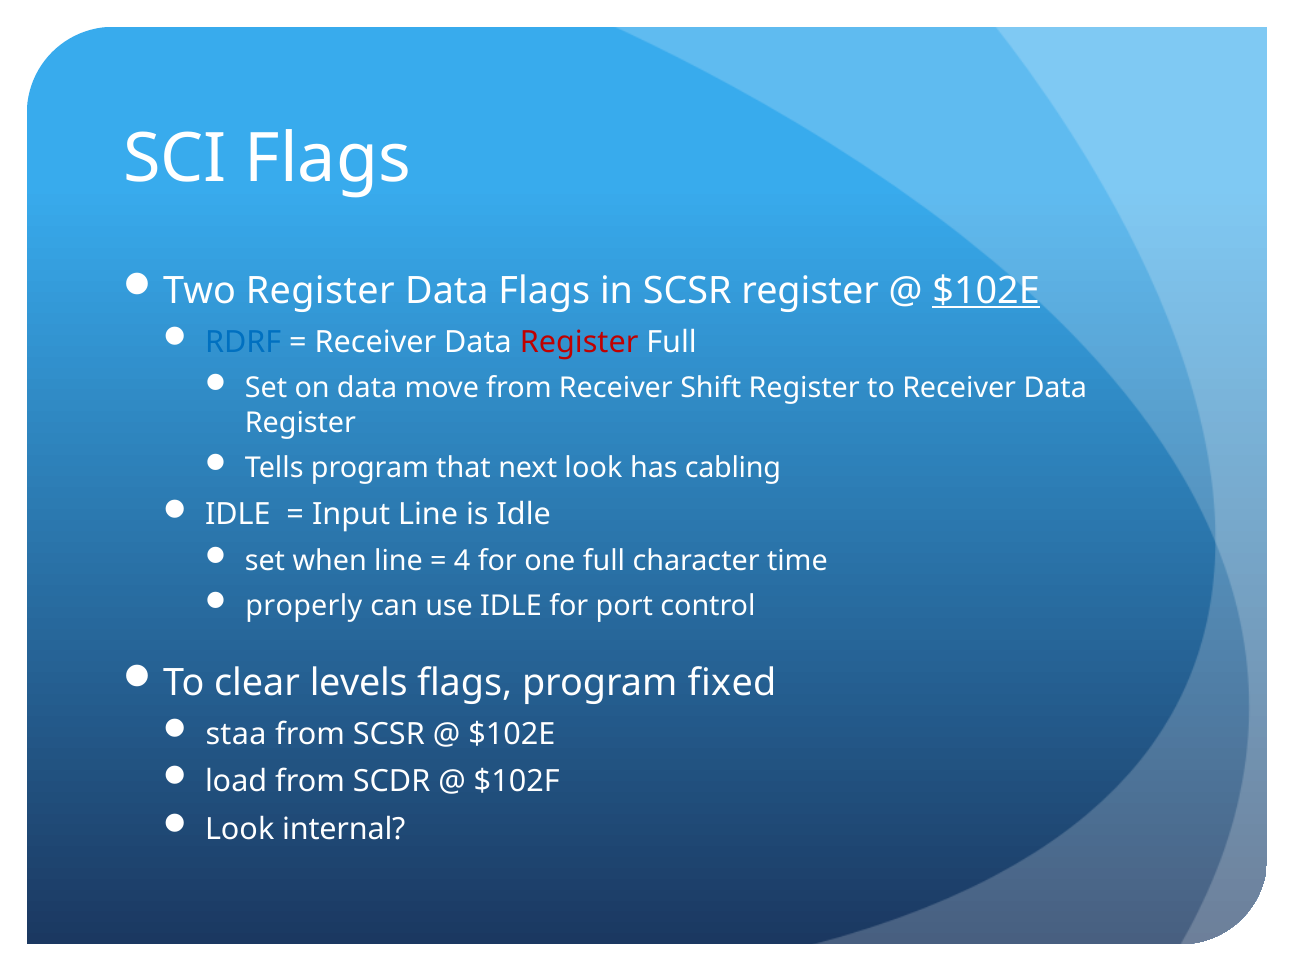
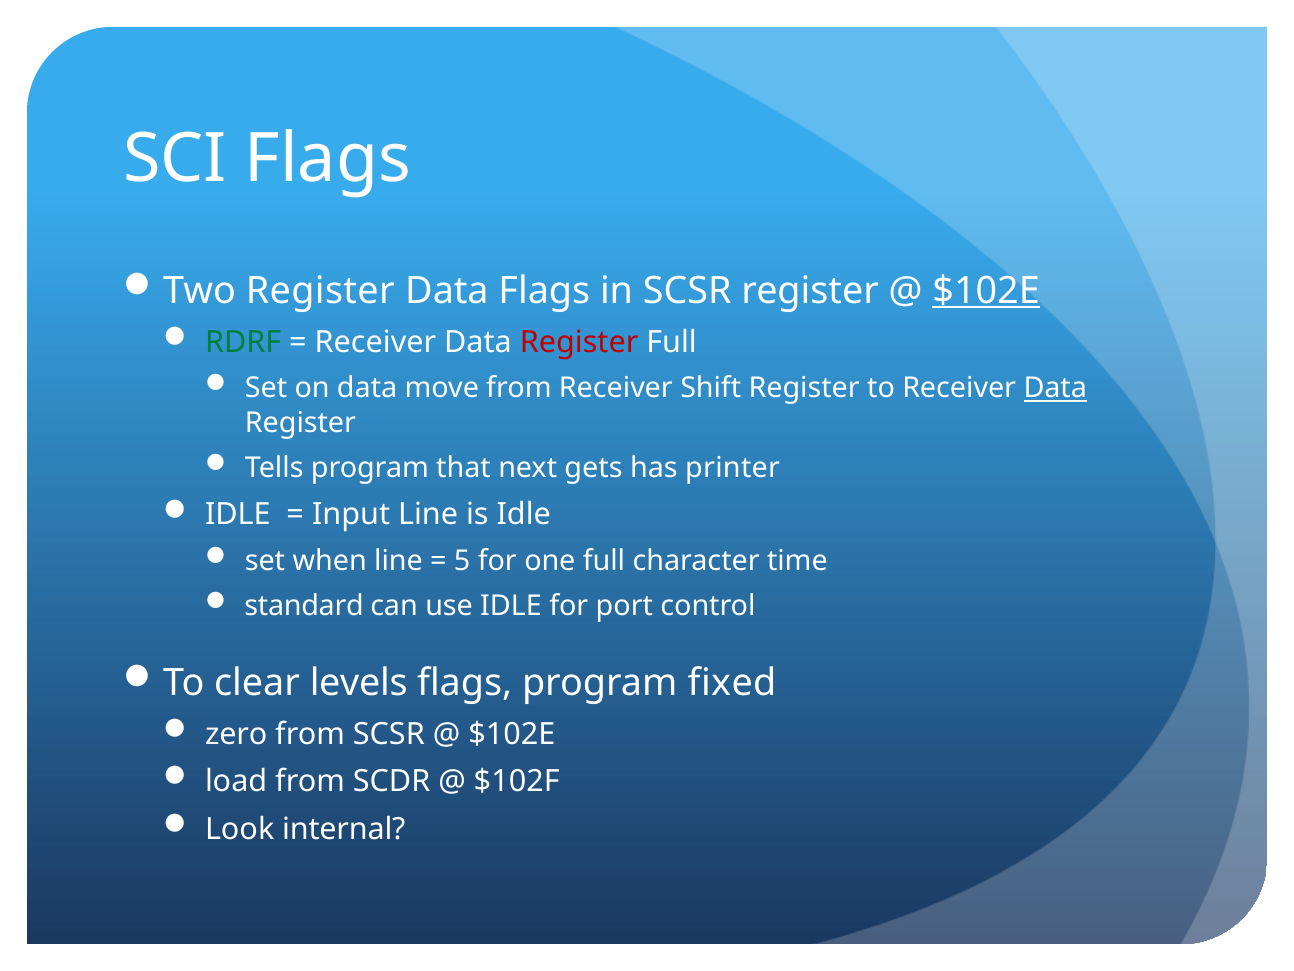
RDRF colour: blue -> green (243, 342)
Data underline: none -> present (1055, 388)
next look: look -> gets (594, 468)
cabling: cabling -> printer (733, 468)
4: 4 -> 5 (462, 561)
properly: properly -> standard (304, 606)
staa: staa -> zero (236, 734)
